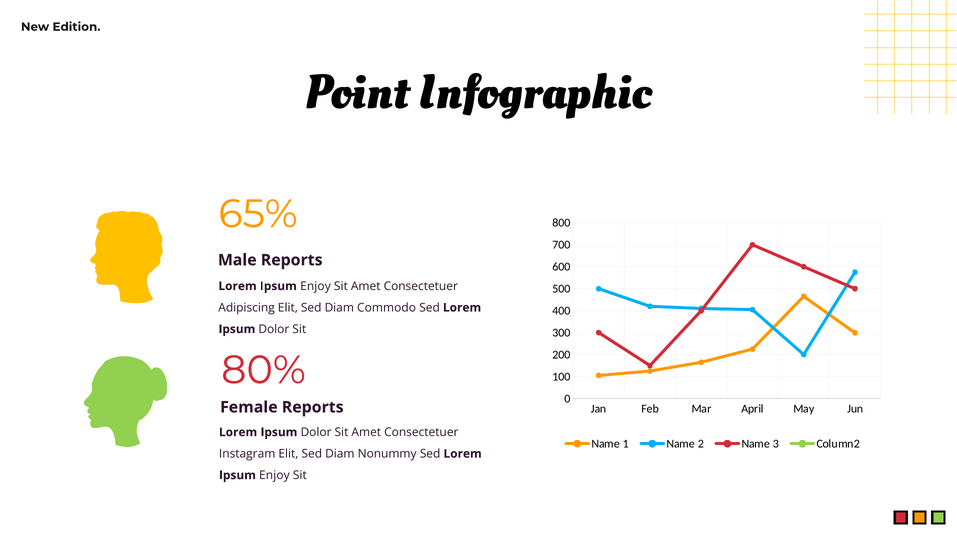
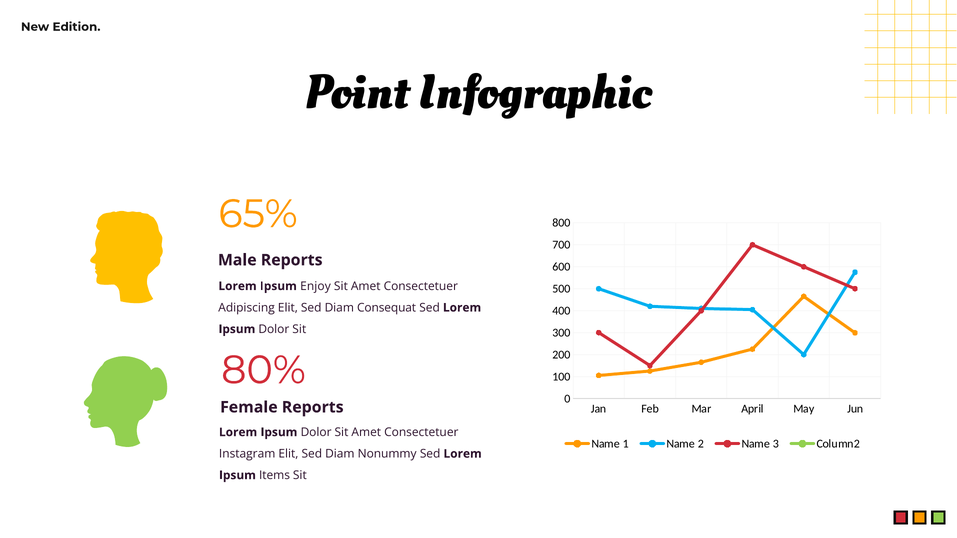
Commodo: Commodo -> Consequat (387, 308)
Enjoy: Enjoy -> Items (274, 476)
